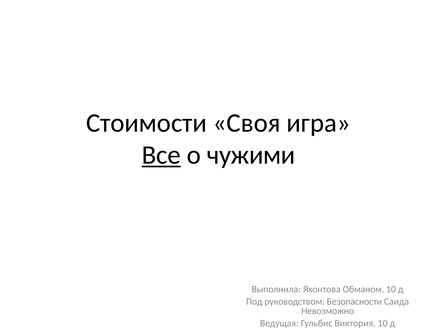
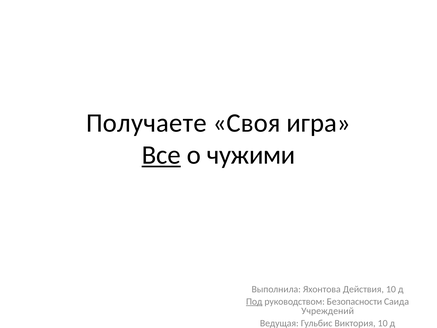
Стоимости: Стоимости -> Получаете (146, 123)
Обманом: Обманом -> Действия (363, 289)
Под underline: none -> present (254, 301)
Невозможно: Невозможно -> Учреждений (328, 311)
